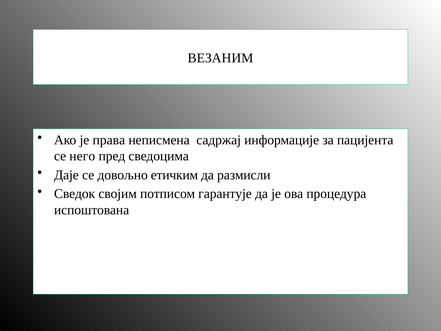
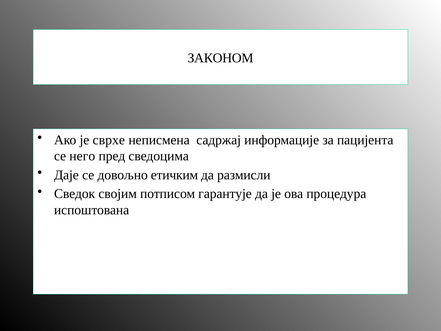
ВЕЗАНИМ: ВЕЗАНИМ -> ЗАКОНОМ (221, 58)
права: права -> сврхе (109, 140)
